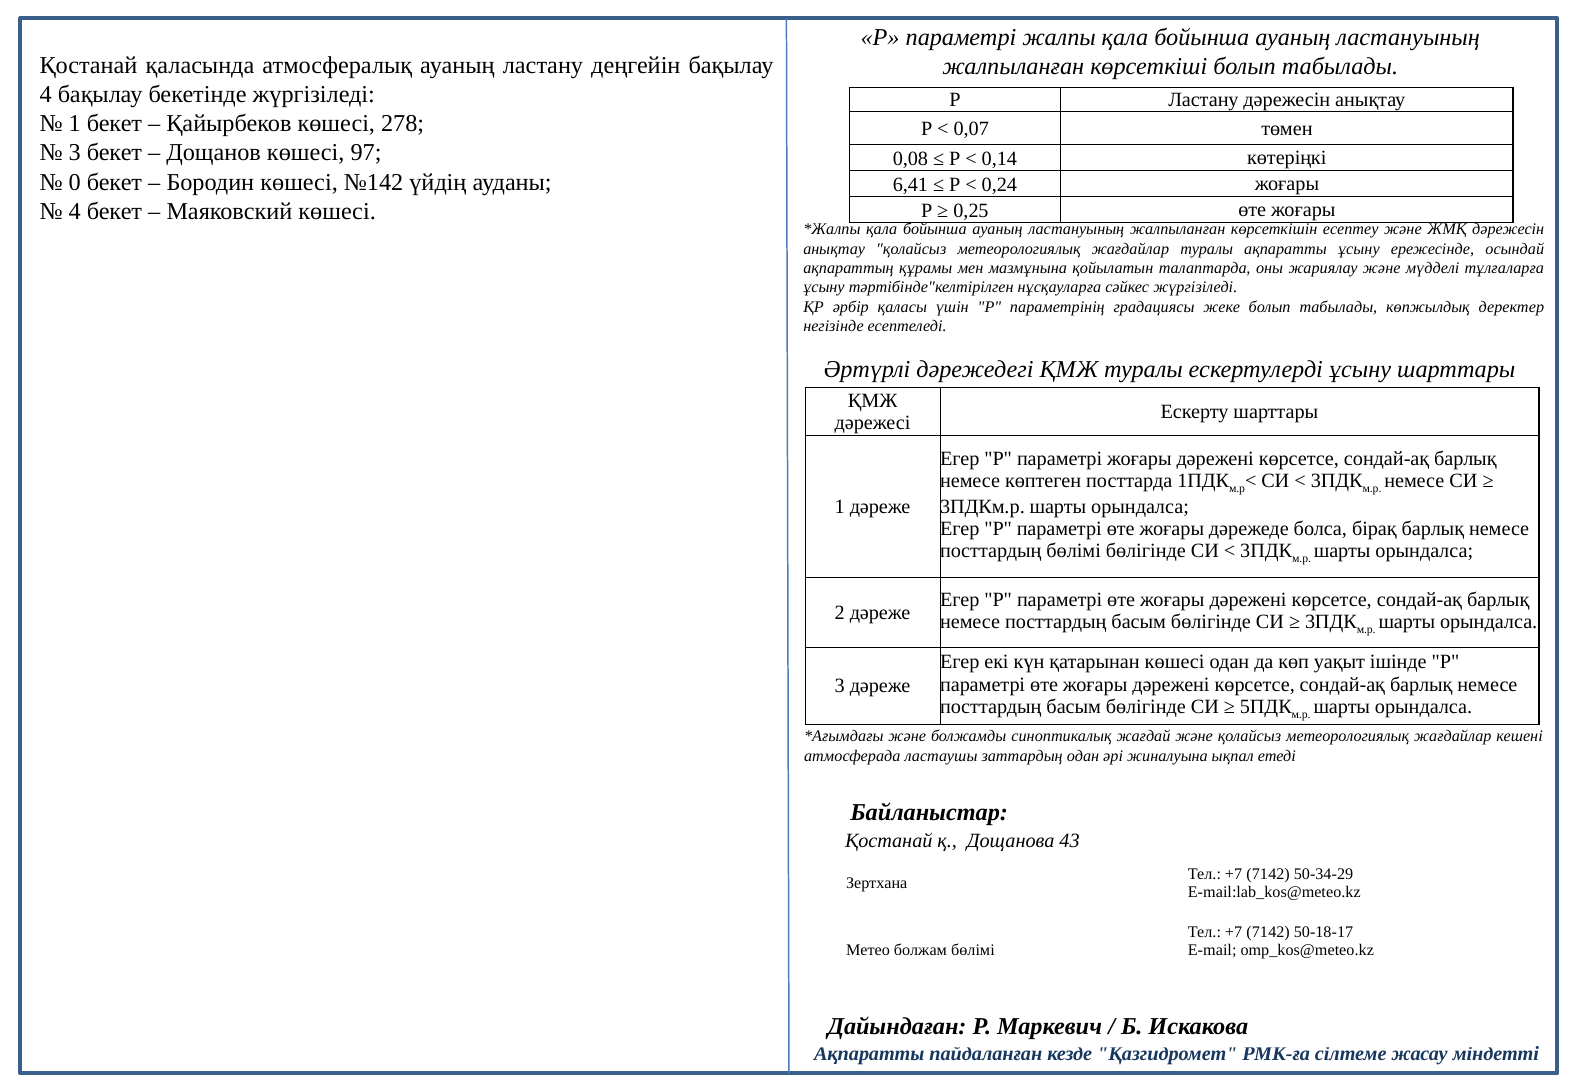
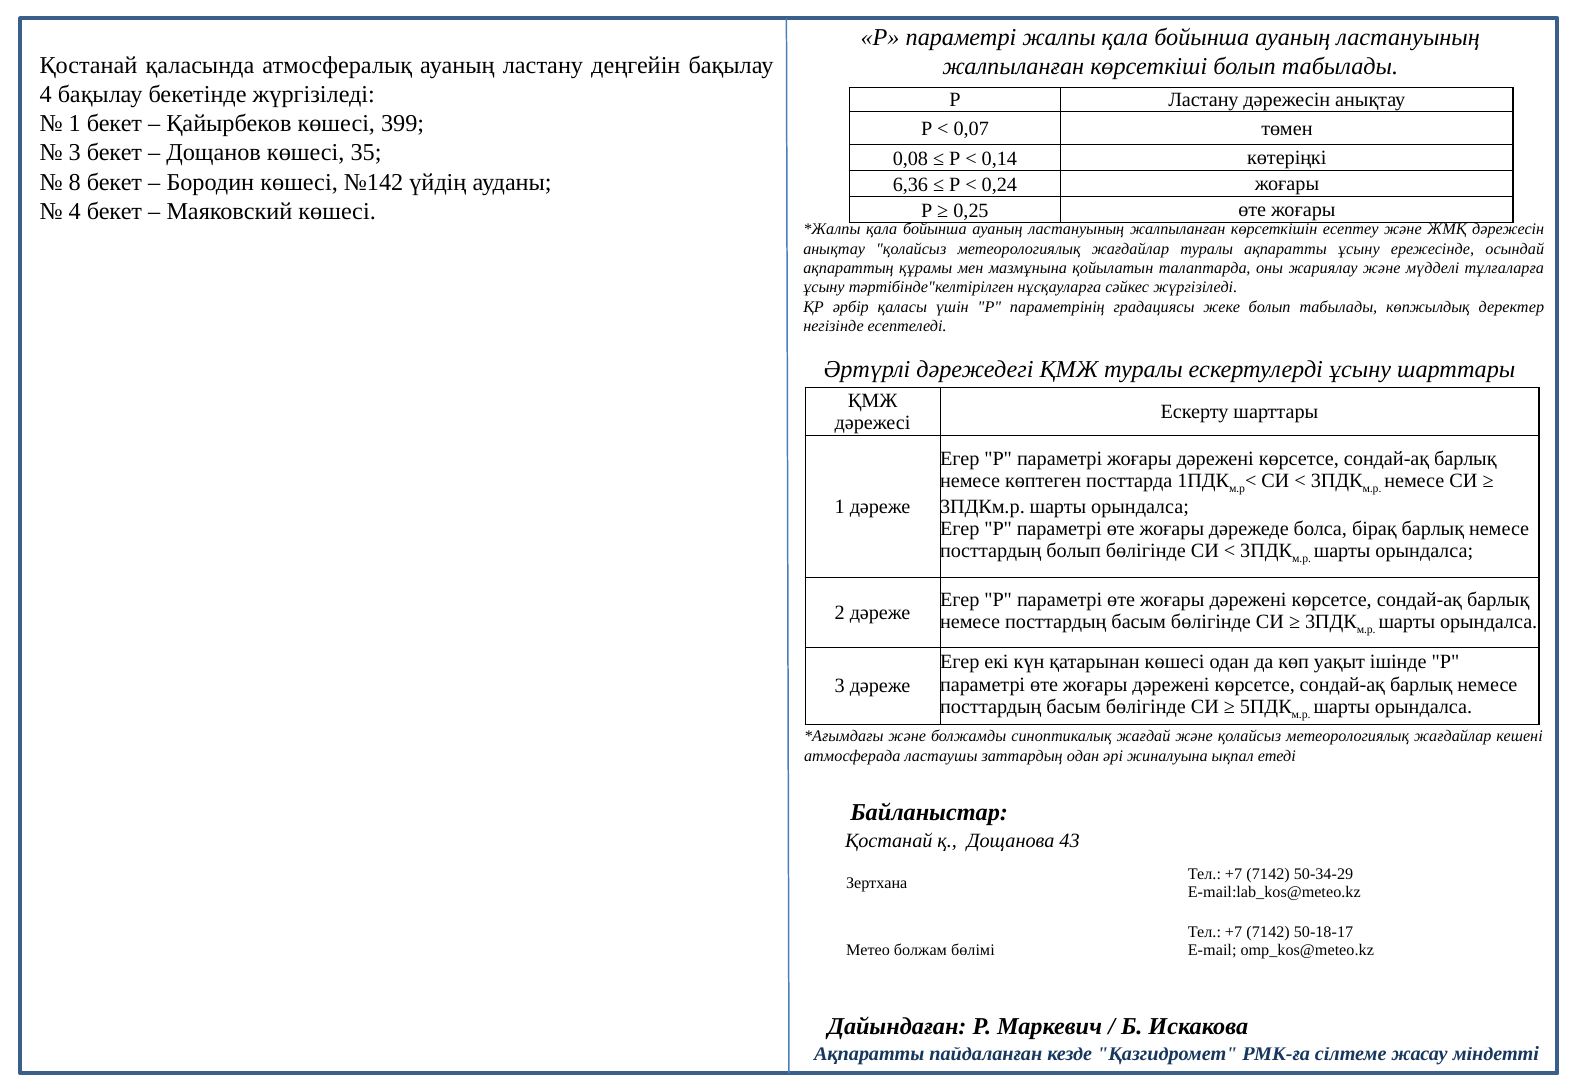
278: 278 -> 399 (403, 124)
97: 97 -> 35 (366, 153)
0: 0 -> 8 (75, 182)
6,41: 6,41 -> 6,36 (910, 185)
посттардың бөлімі: бөлімі -> болып (1074, 551)
